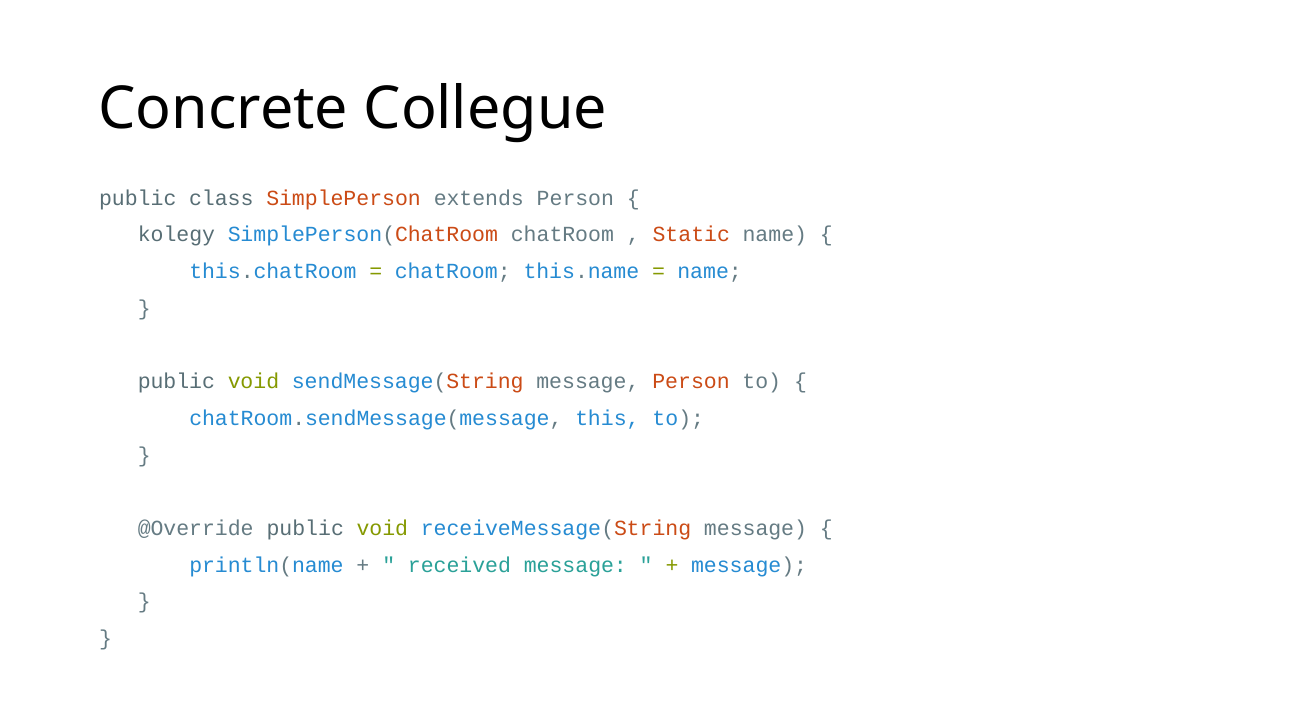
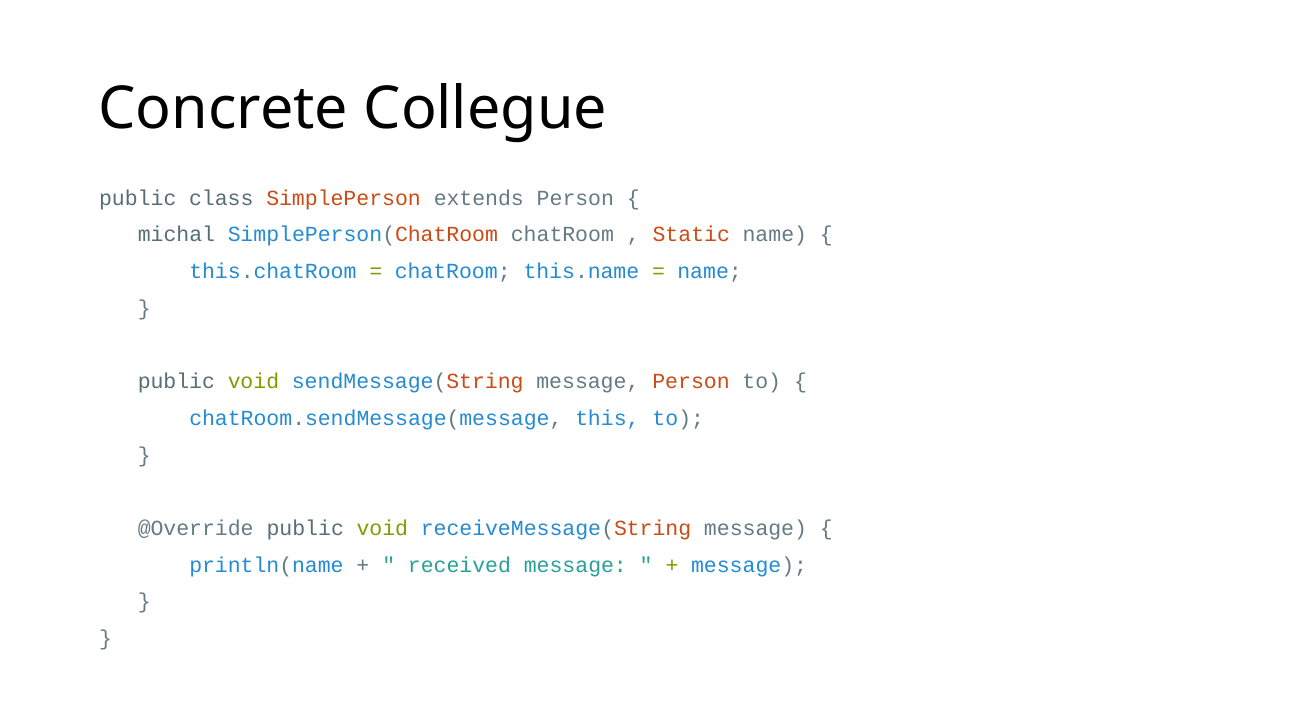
kolegy: kolegy -> michal (176, 235)
